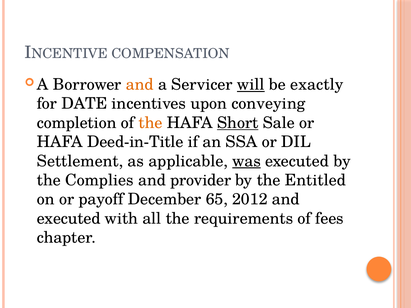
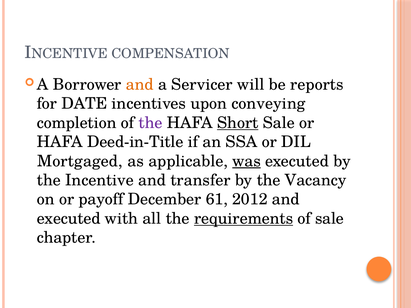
will underline: present -> none (251, 85)
exactly: exactly -> reports (317, 85)
the colour: orange -> purple (151, 123)
Settlement: Settlement -> Mortgaged (80, 161)
Complies: Complies -> Incentive (99, 180)
provider: provider -> transfer (201, 180)
Entitled: Entitled -> Vacancy (316, 180)
65: 65 -> 61 (217, 199)
requirements underline: none -> present (244, 219)
of fees: fees -> sale (329, 219)
